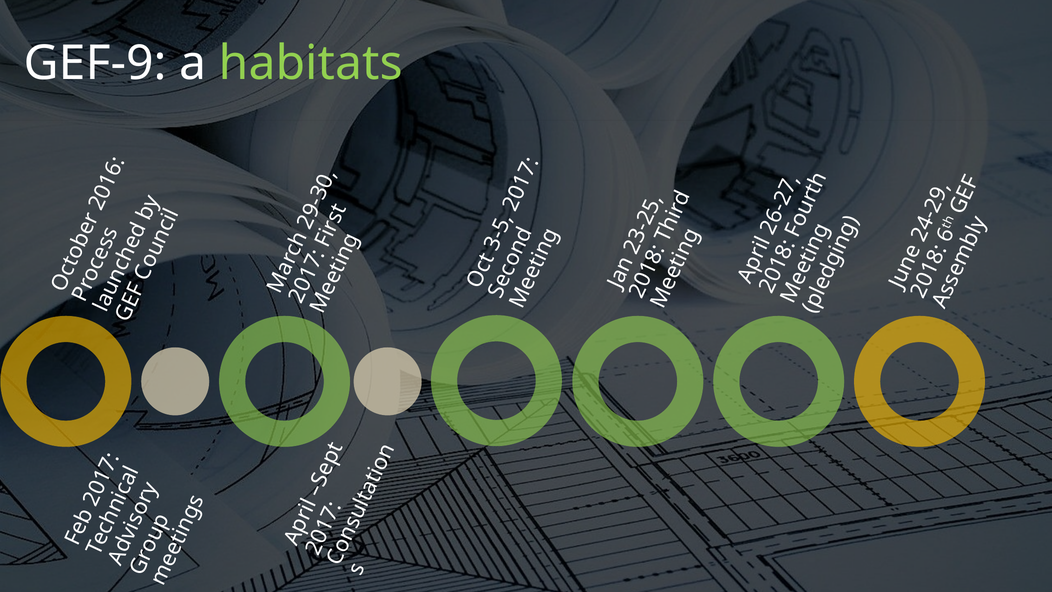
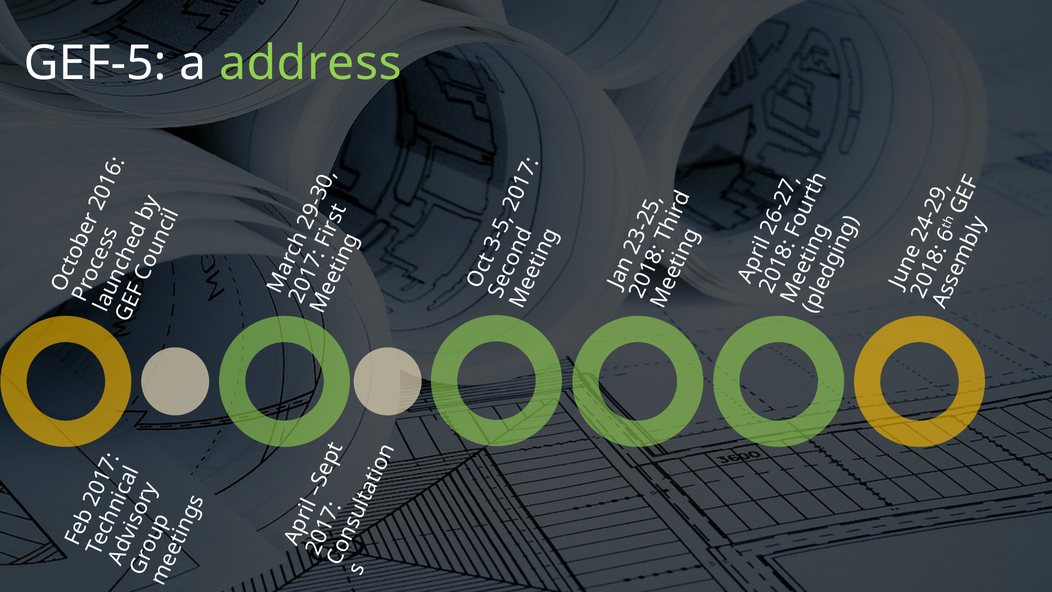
GEF-9: GEF-9 -> GEF-5 (95, 63)
habitats: habitats -> address (310, 63)
